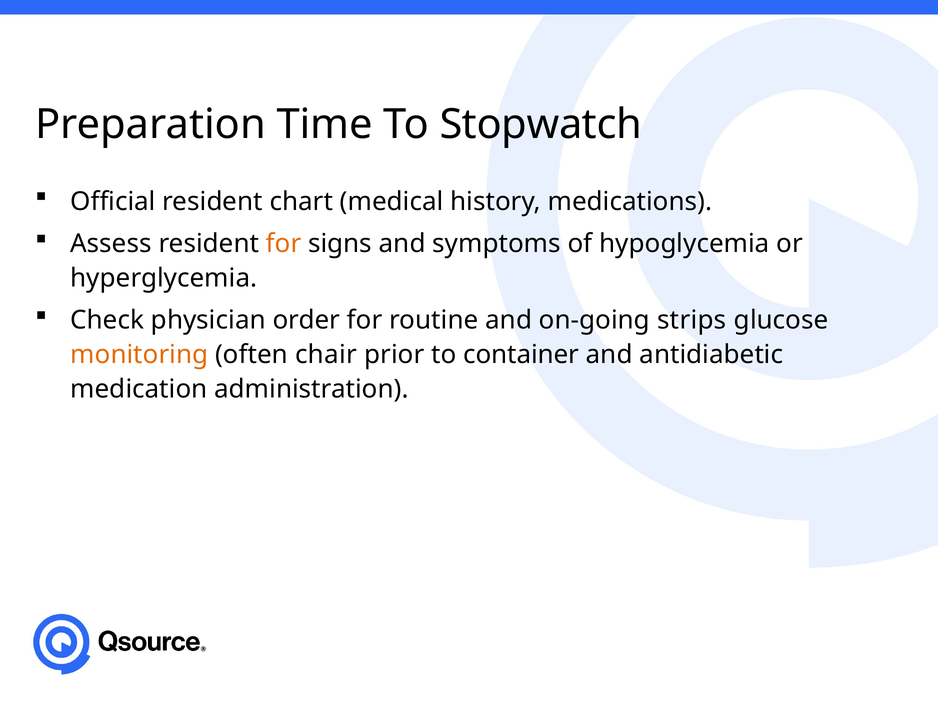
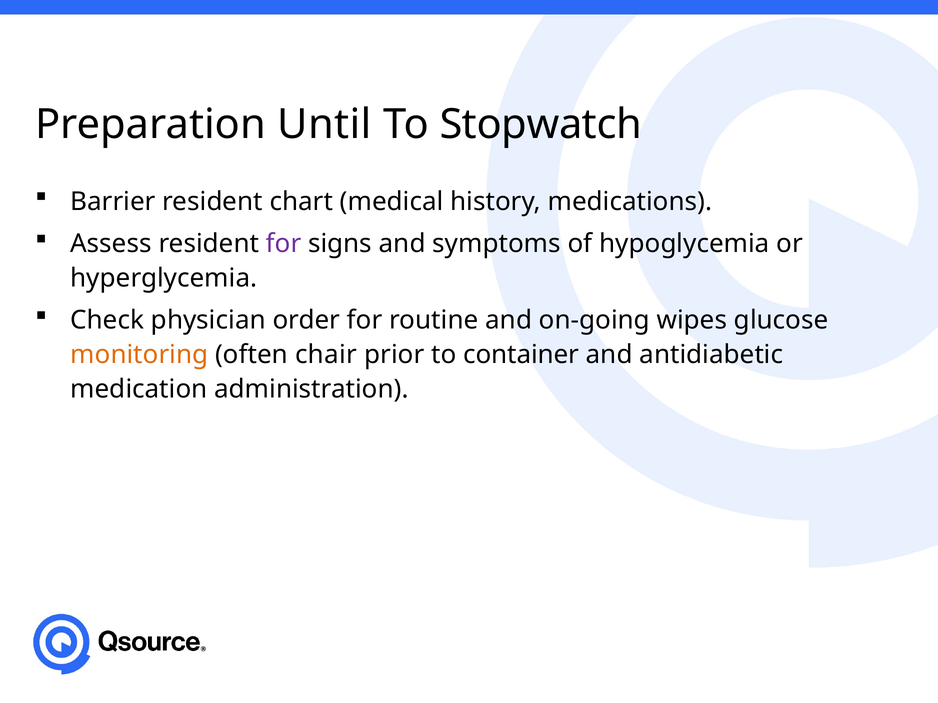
Time: Time -> Until (324, 125)
Official: Official -> Barrier (113, 202)
for colour: orange -> purple (284, 244)
strips: strips -> wipes (692, 321)
